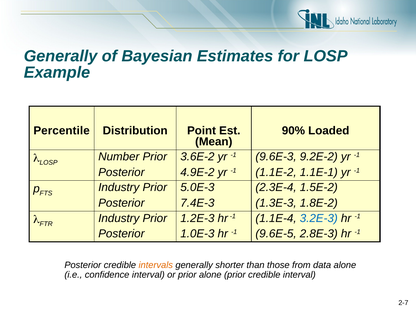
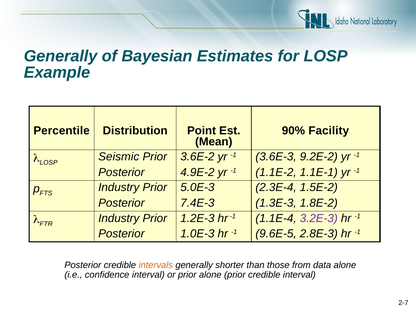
Loaded: Loaded -> Facility (329, 131)
9.6E-3: 9.6E-3 -> 3.6E-3 (276, 157)
Number: Number -> Seismic (119, 157)
3.2E-3 colour: blue -> purple (319, 218)
